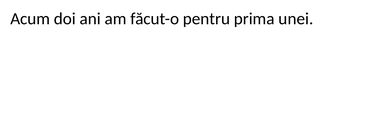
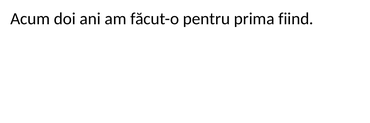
unei: unei -> fiind (296, 19)
